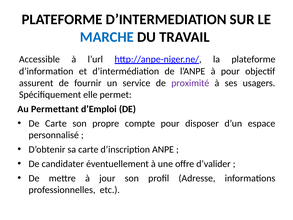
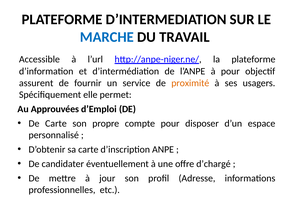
proximité colour: purple -> orange (190, 83)
Permettant: Permettant -> Approuvées (55, 109)
d’valider: d’valider -> d’chargé (213, 164)
